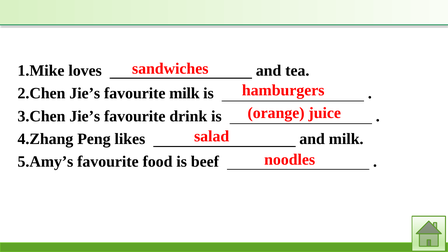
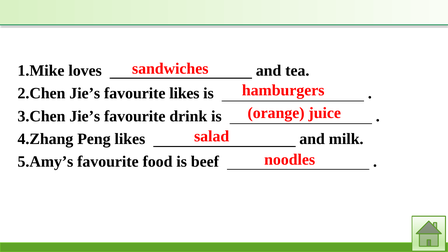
favourite milk: milk -> likes (184, 93)
